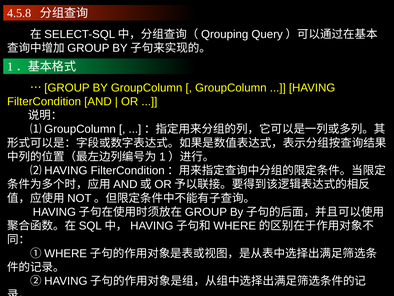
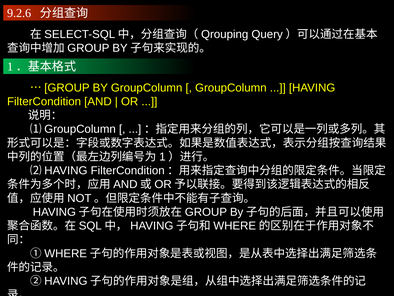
4.5.8: 4.5.8 -> 9.2.6 (19, 13)
